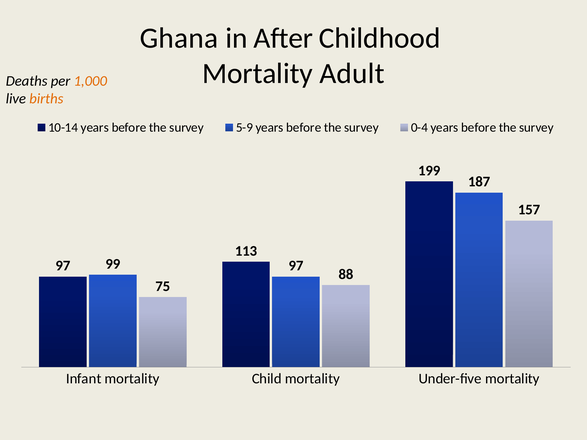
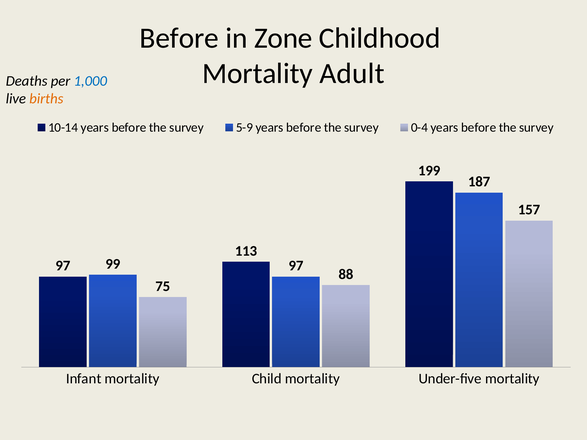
Ghana: Ghana -> Before (179, 38)
After: After -> Zone (283, 38)
1,000 colour: orange -> blue (90, 81)
